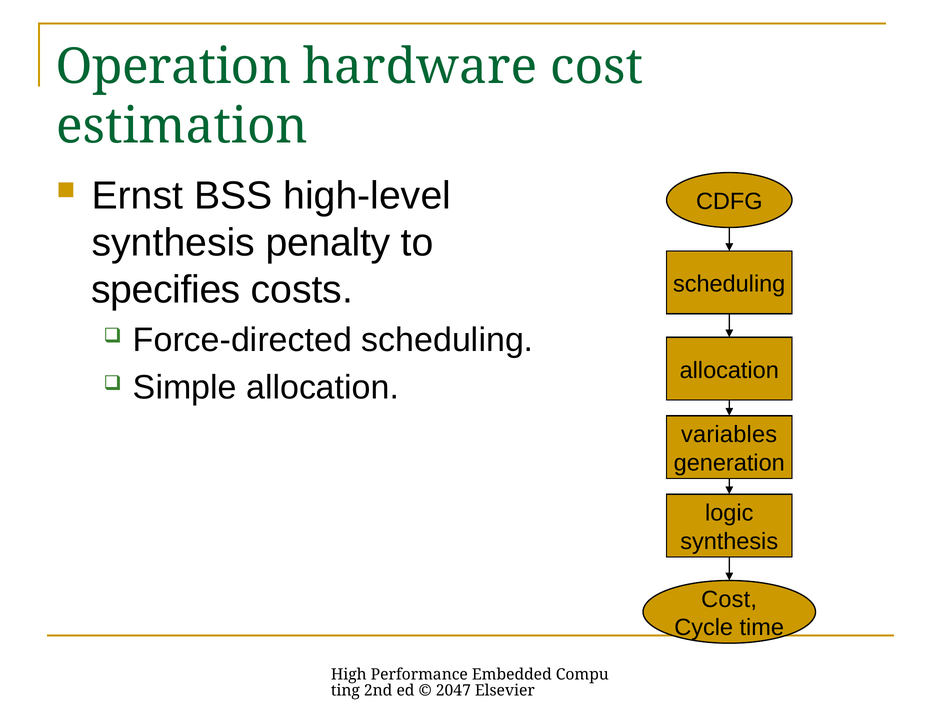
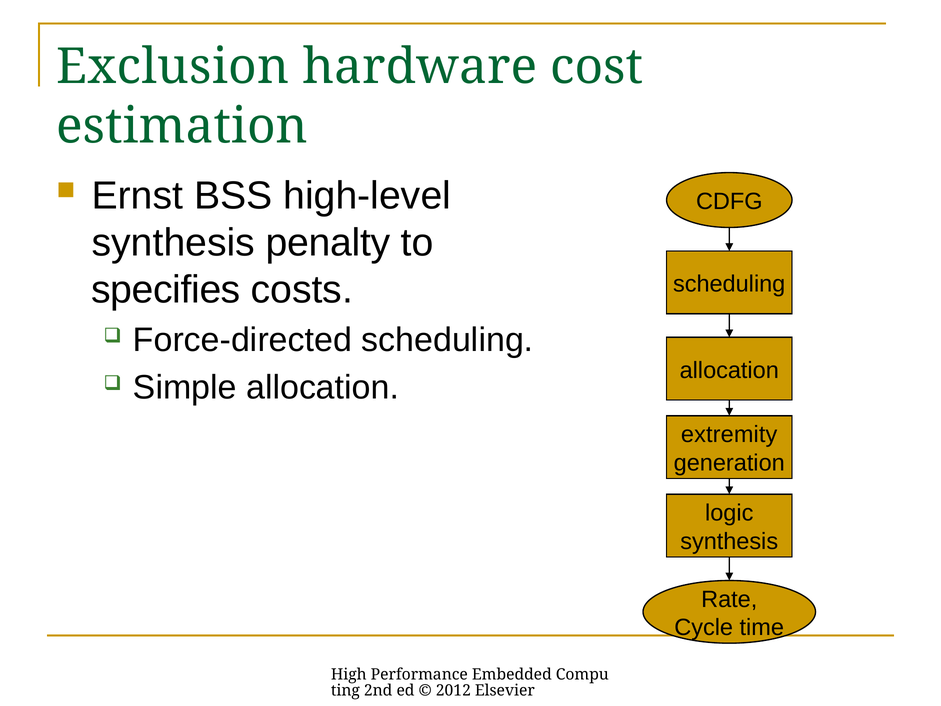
Operation: Operation -> Exclusion (173, 67)
variables: variables -> extremity (729, 434)
Cost: Cost -> Rate (729, 599)
2047: 2047 -> 2012 (453, 690)
